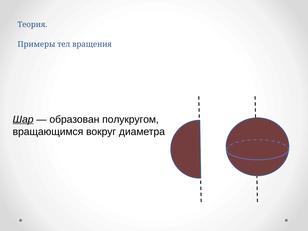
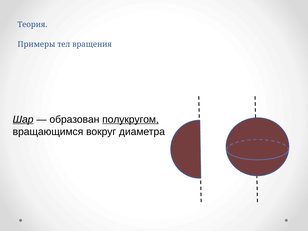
полукругом underline: none -> present (130, 119)
